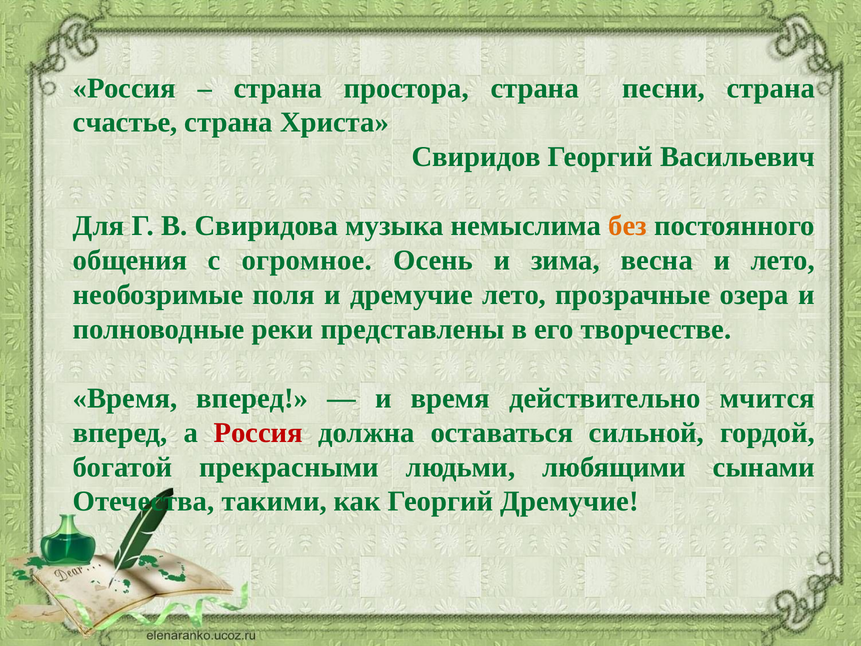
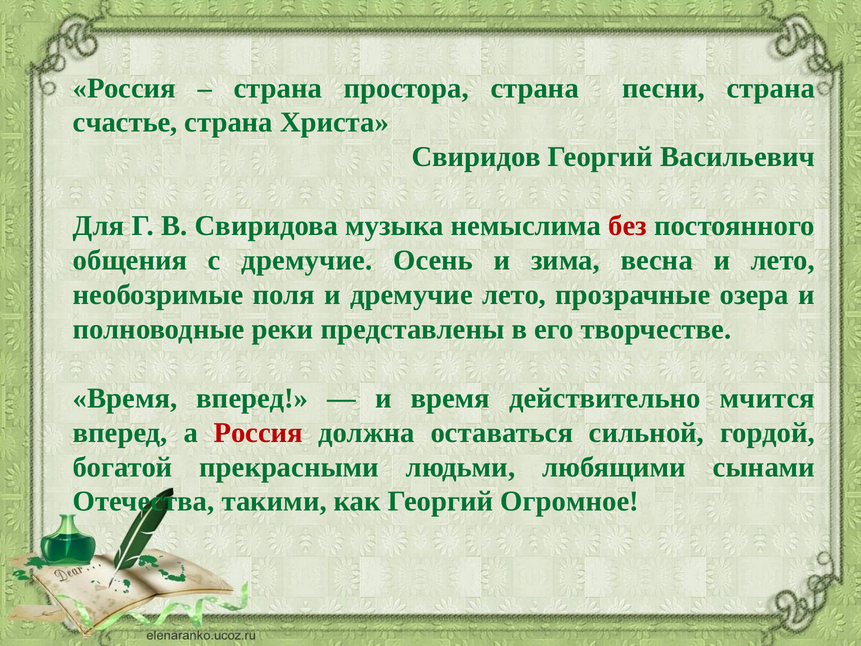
без colour: orange -> red (628, 226)
с огромное: огромное -> дремучие (307, 260)
Георгий Дремучие: Дремучие -> Огромное (570, 501)
